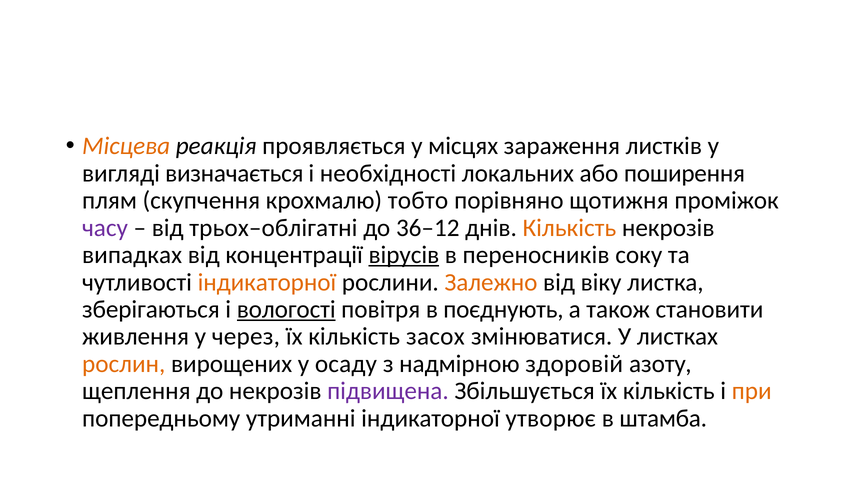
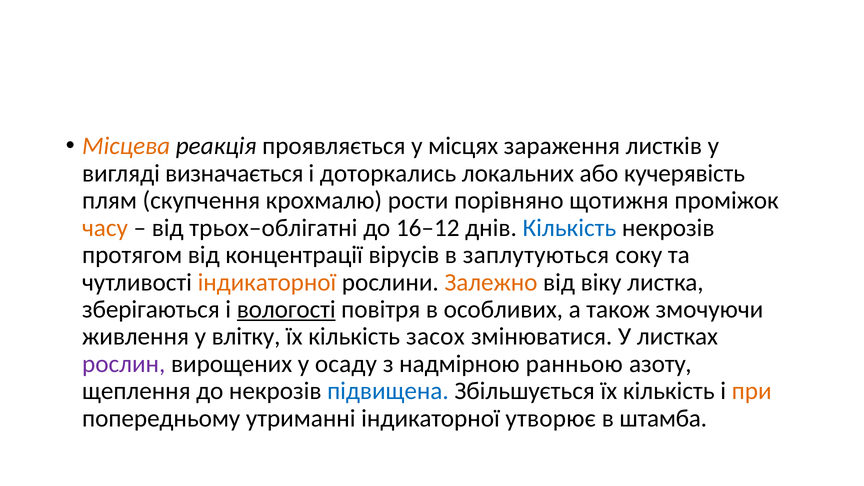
необхідності: необхідності -> доторкались (388, 173)
поширення: поширення -> кучерявість (684, 173)
тобто: тобто -> рости (418, 201)
часу colour: purple -> orange (105, 228)
36–12: 36–12 -> 16–12 (428, 228)
Кількість colour: orange -> blue (569, 228)
випадках: випадках -> протягом (132, 255)
вірусів underline: present -> none (404, 255)
переносників: переносників -> заплутуються (536, 255)
поєднують: поєднують -> особливих (503, 309)
становити: становити -> змочуючи (709, 309)
через: через -> влітку (246, 337)
рослин colour: orange -> purple (124, 364)
здоровій: здоровій -> ранньою (574, 364)
підвищена colour: purple -> blue (388, 391)
